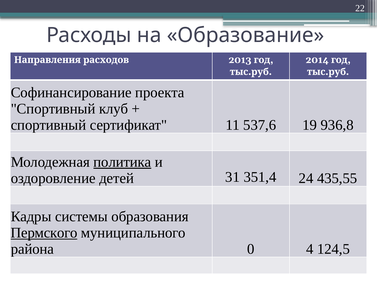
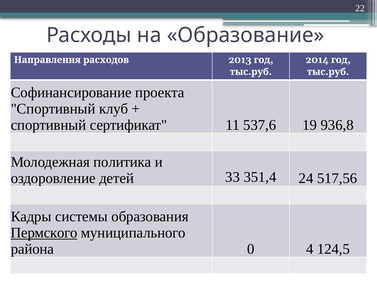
политика underline: present -> none (122, 162)
31: 31 -> 33 (233, 177)
435,55: 435,55 -> 517,56 (337, 178)
